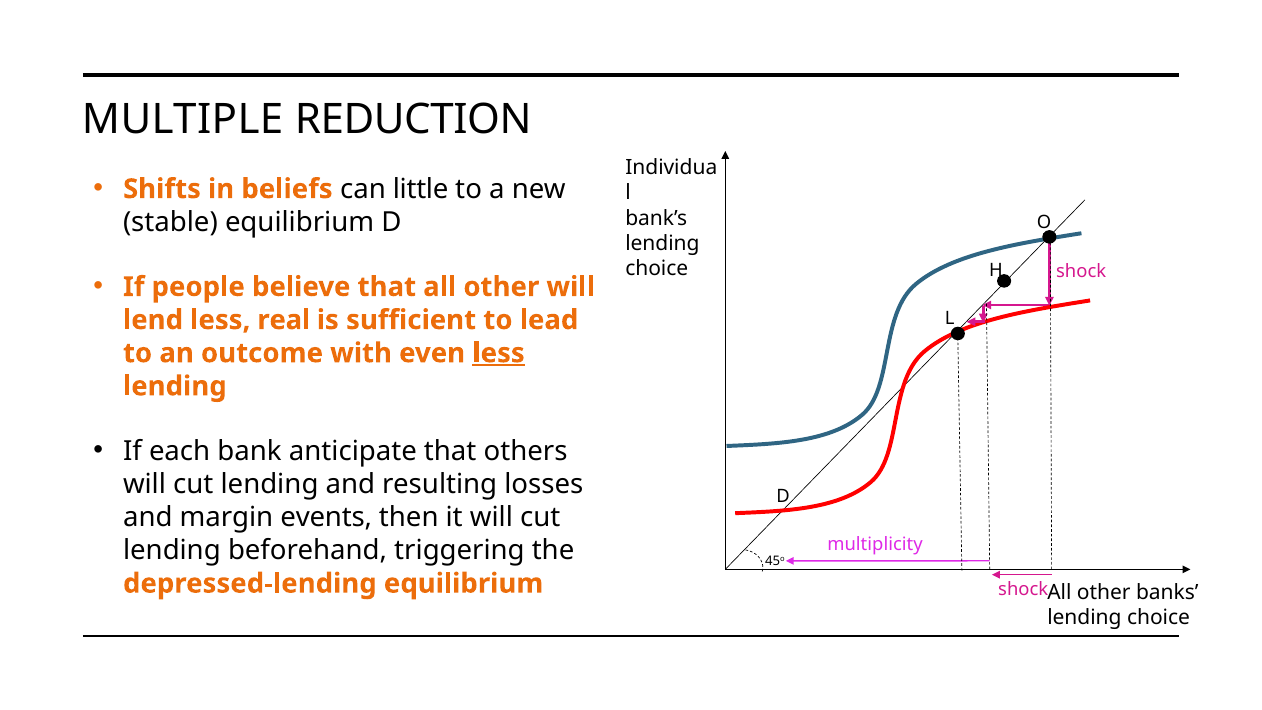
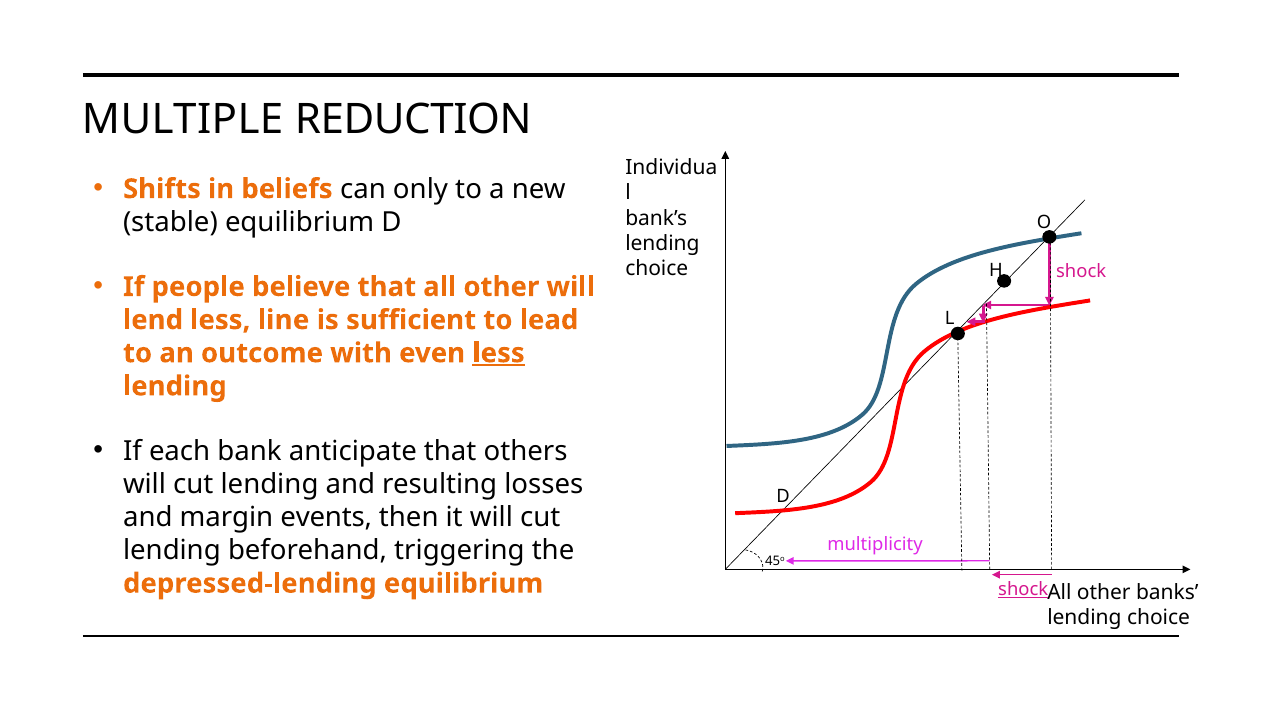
little: little -> only (420, 189)
real: real -> line (283, 320)
shock underline: none -> present (1023, 589)
